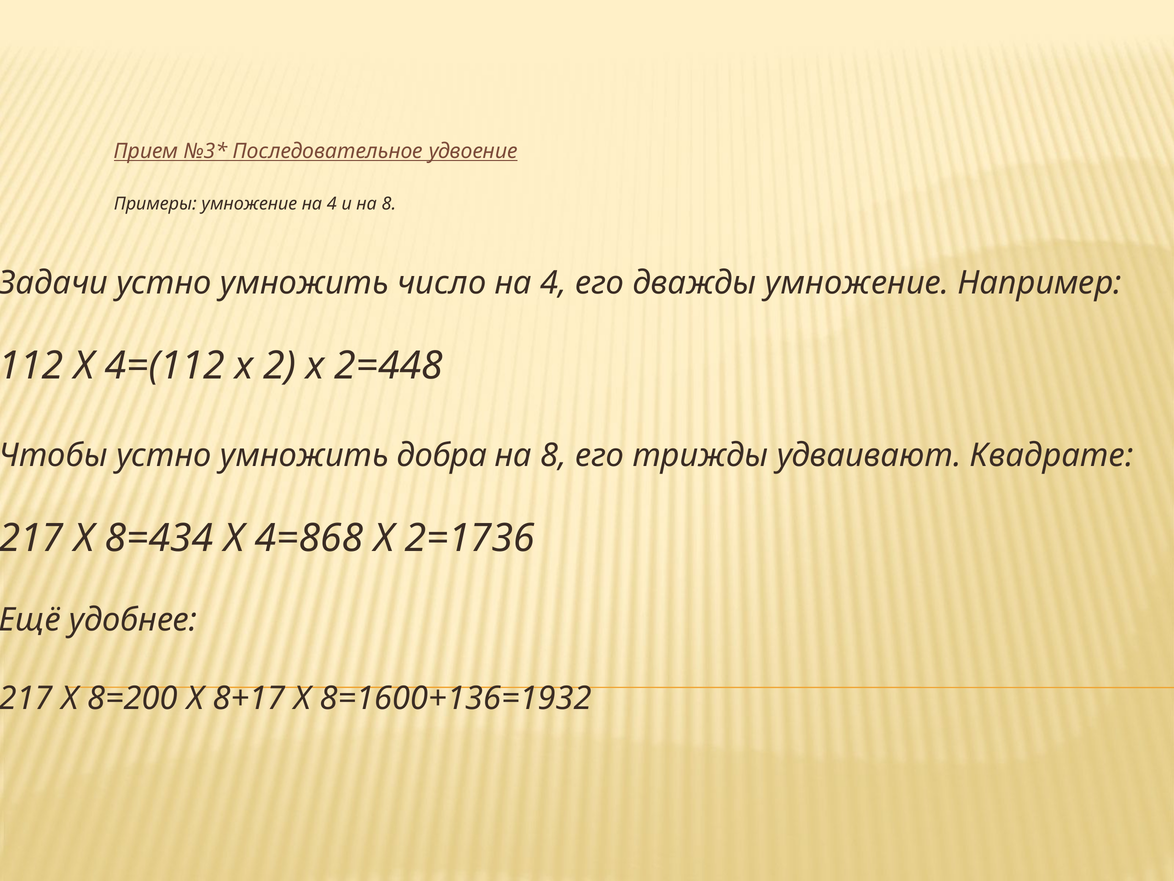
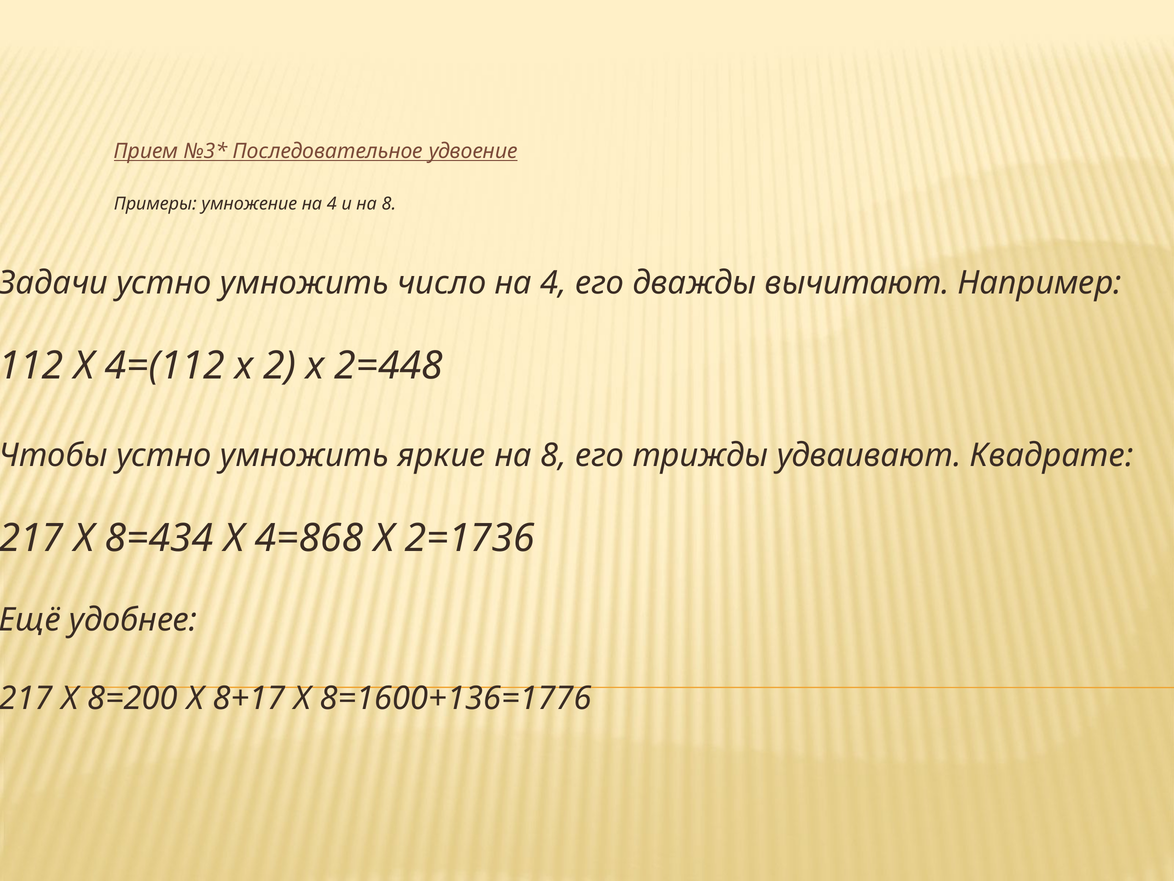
дважды умножение: умножение -> вычитают (857, 283)
добра: добра -> яркие (442, 455)
8=1600+136=1932: 8=1600+136=1932 -> 8=1600+136=1776 (456, 698)
